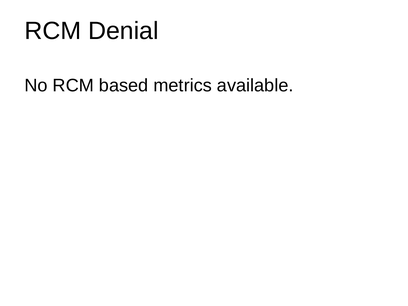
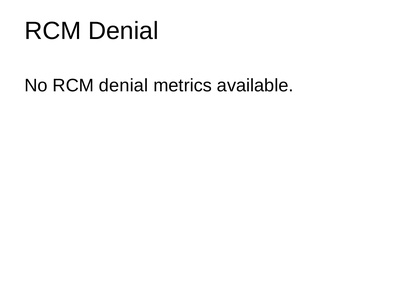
No RCM based: based -> denial (124, 86)
